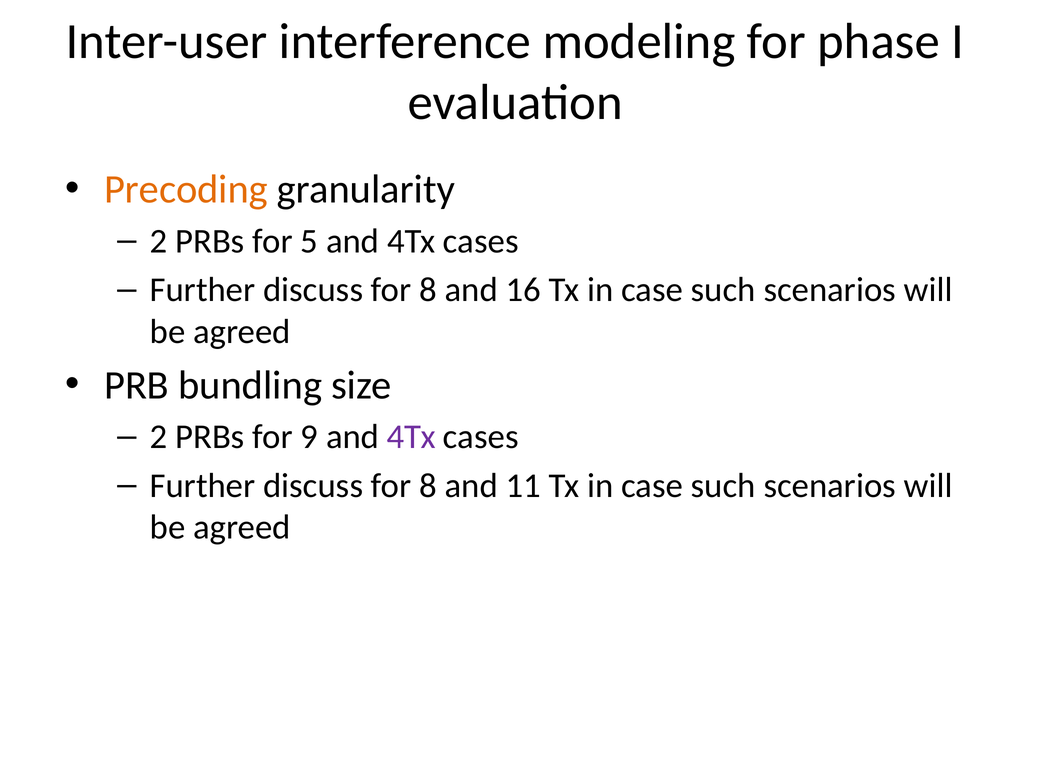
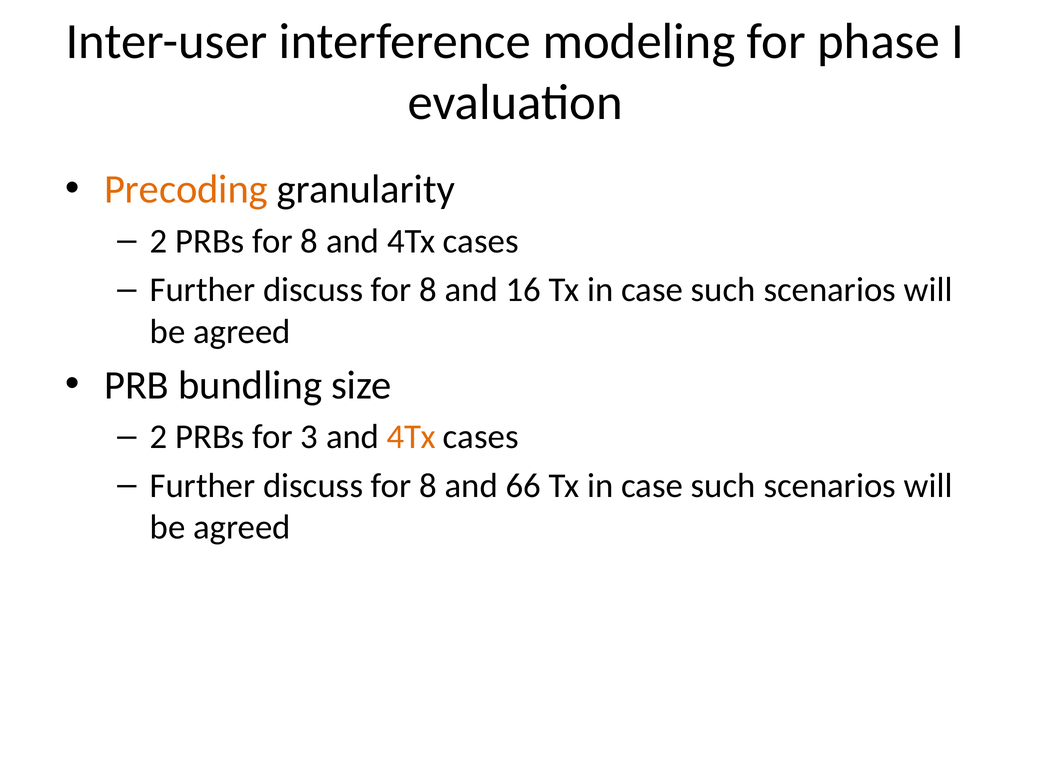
PRBs for 5: 5 -> 8 (309, 241)
9: 9 -> 3 (309, 437)
4Tx colour: purple -> orange (411, 437)
11: 11 -> 66 (523, 486)
